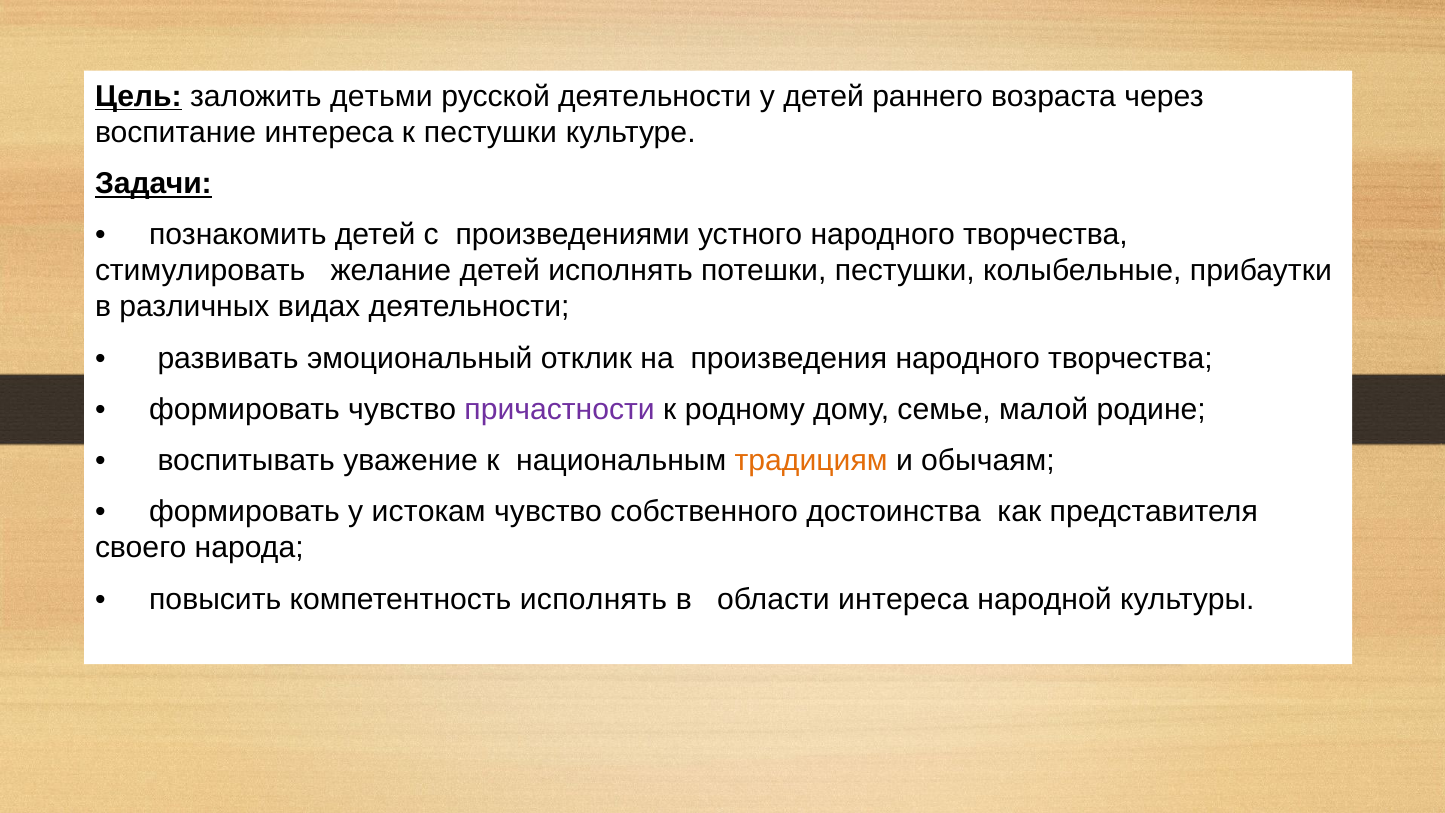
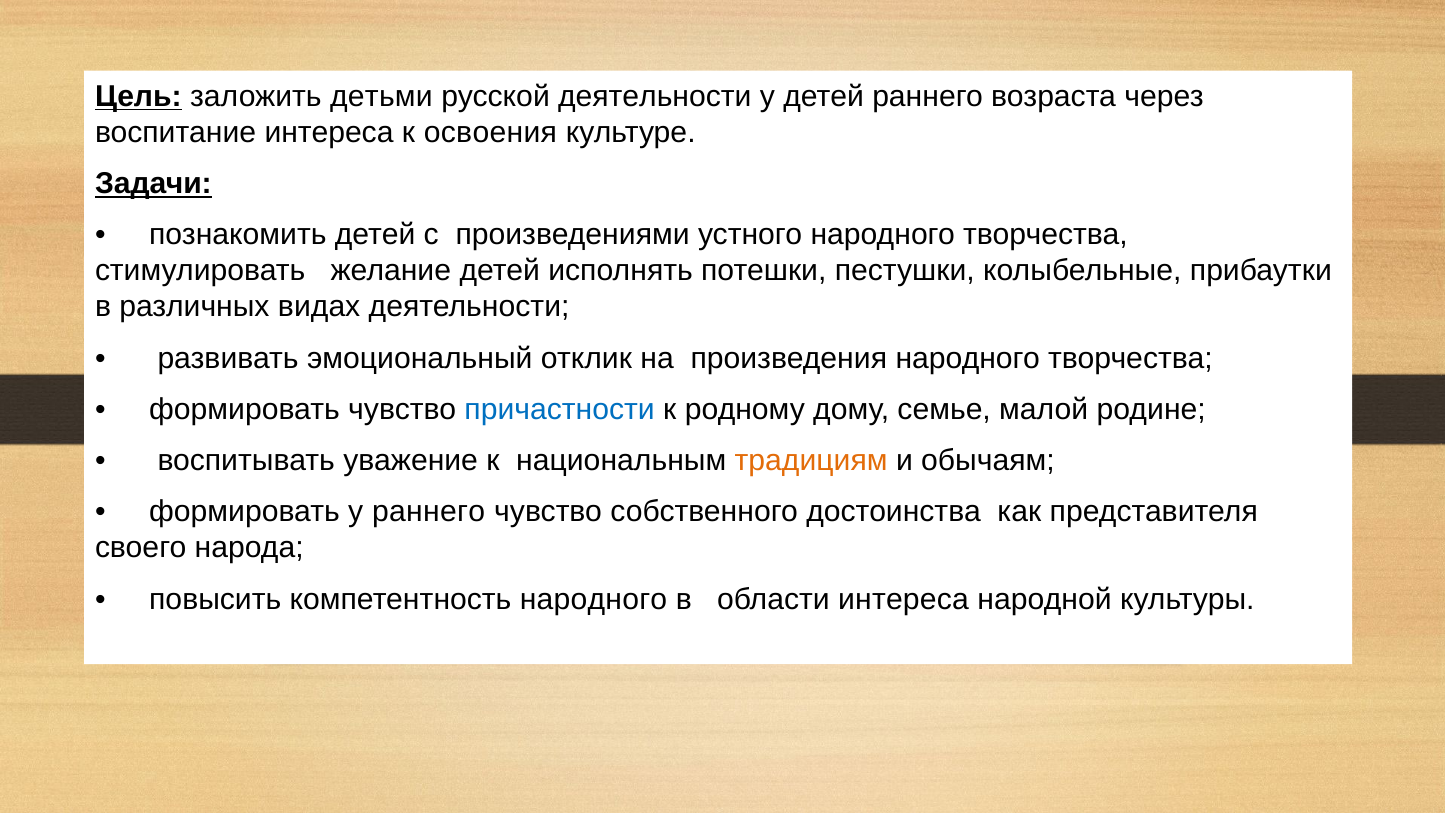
к пестушки: пестушки -> освоения (490, 132)
причастности colour: purple -> blue (560, 409)
у истокам: истокам -> раннего (429, 512)
компетентность исполнять: исполнять -> народного (593, 599)
